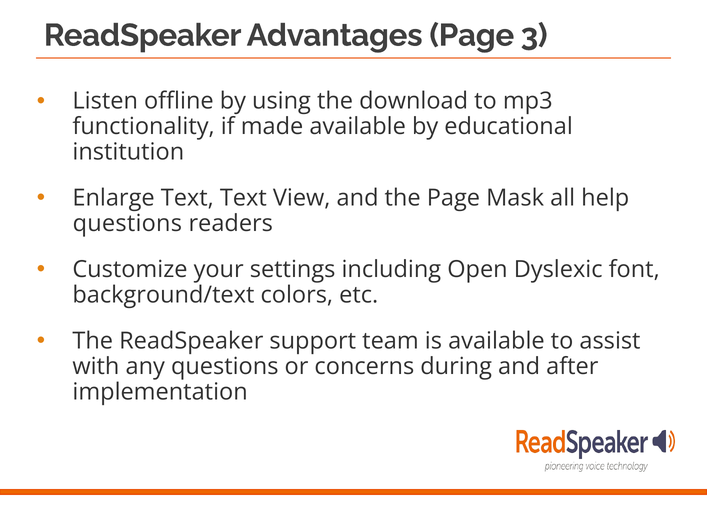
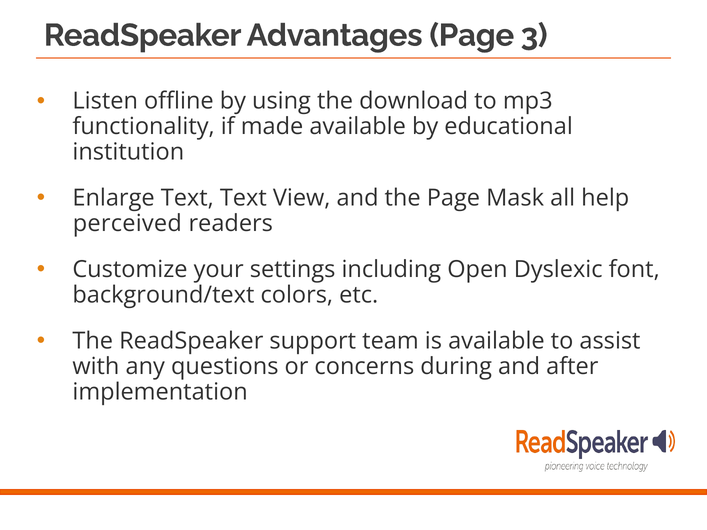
questions: questions -> perceived (127, 224)
